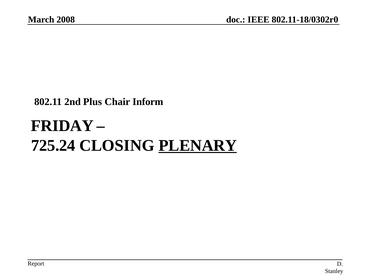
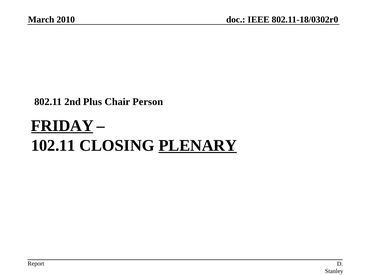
2008: 2008 -> 2010 (66, 20)
Inform: Inform -> Person (148, 102)
FRIDAY underline: none -> present (62, 126)
725.24: 725.24 -> 102.11 (53, 146)
